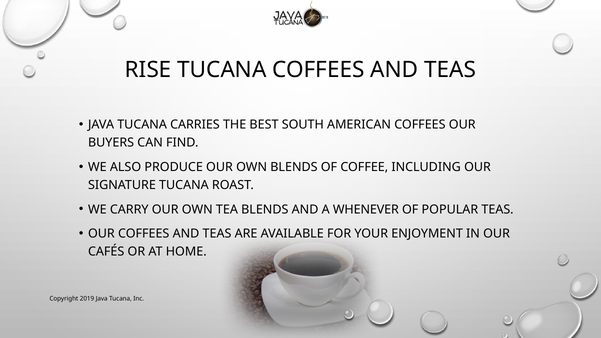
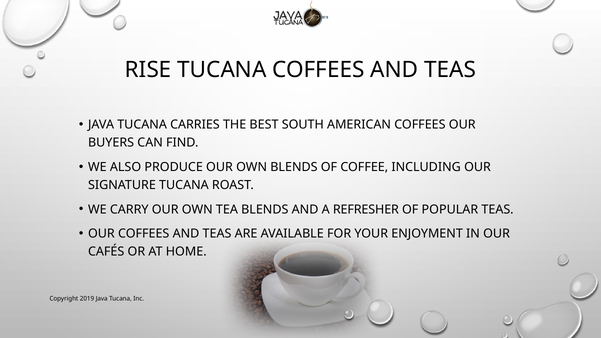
WHENEVER: WHENEVER -> REFRESHER (366, 209)
